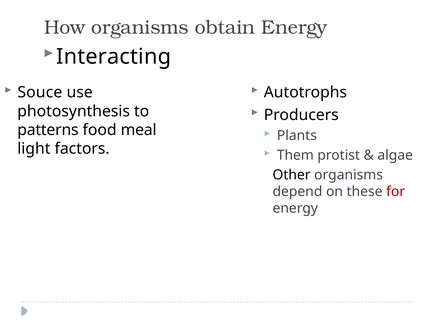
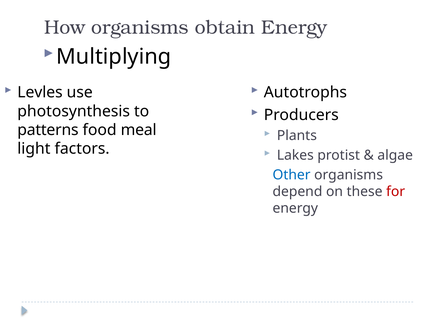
Interacting: Interacting -> Multiplying (114, 57)
Souce: Souce -> Levles (40, 92)
Them: Them -> Lakes (295, 155)
Other colour: black -> blue (292, 175)
